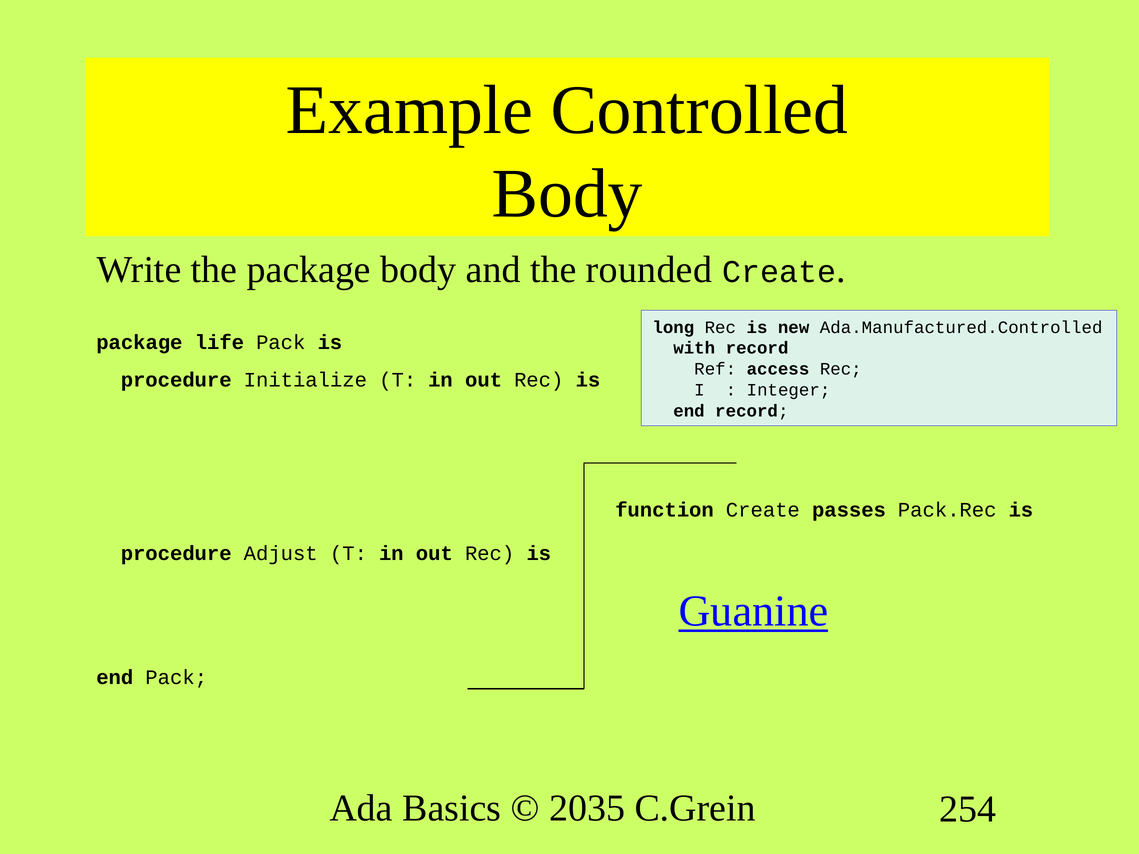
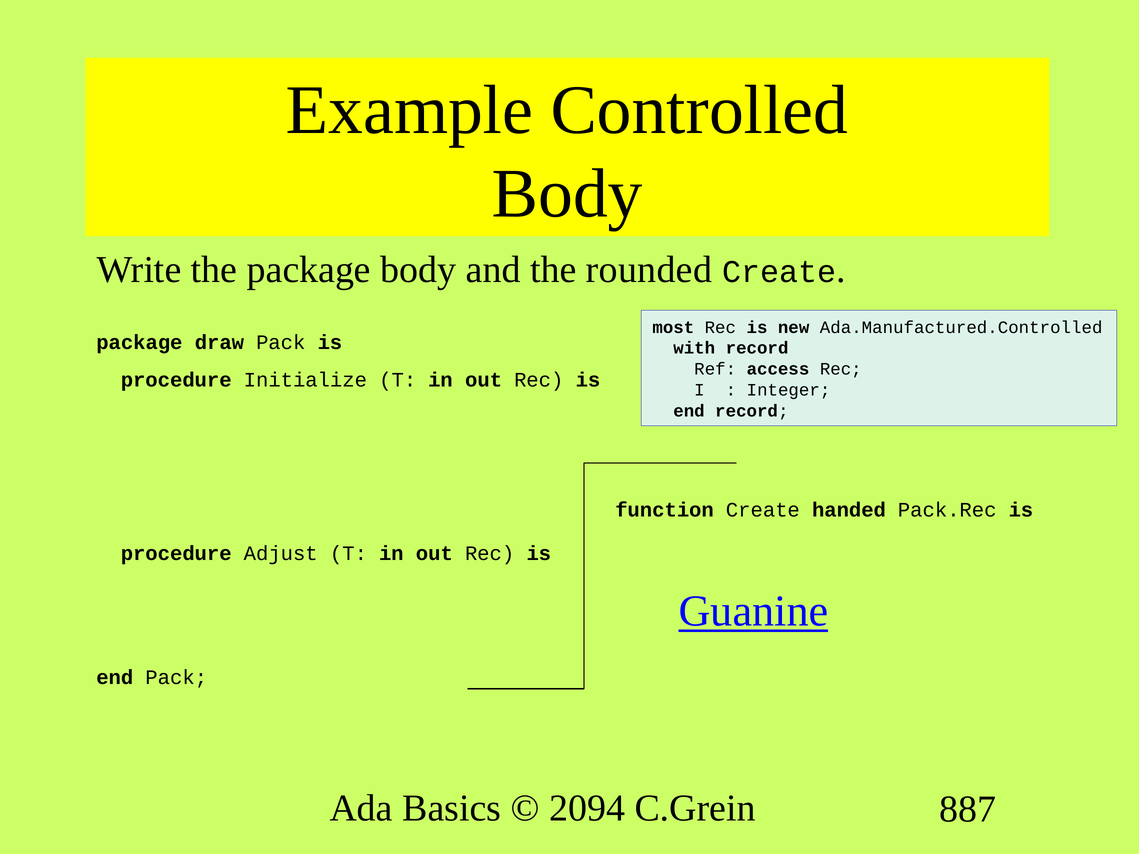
long: long -> most (673, 327)
life: life -> draw (219, 343)
passes: passes -> handed (849, 510)
2035: 2035 -> 2094 (587, 808)
254: 254 -> 887 (968, 810)
